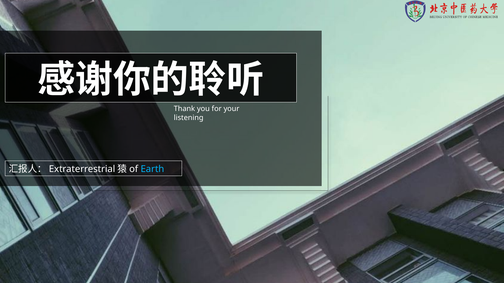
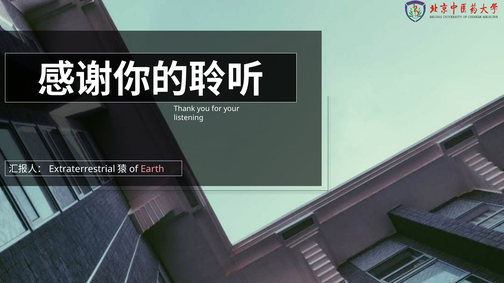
Earth colour: light blue -> pink (152, 169)
